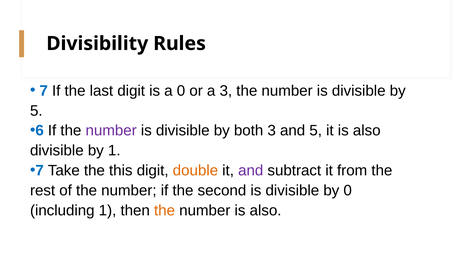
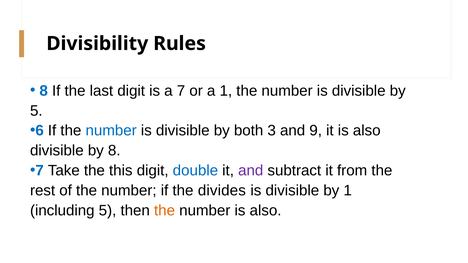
7: 7 -> 8 (44, 91)
a 0: 0 -> 7 (181, 91)
a 3: 3 -> 1 (226, 91)
number colour: purple -> blue (111, 131)
and 5: 5 -> 9 (316, 131)
by 1: 1 -> 8 (114, 151)
double colour: orange -> blue (195, 171)
second: second -> divides (222, 191)
by 0: 0 -> 1 (348, 191)
including 1: 1 -> 5 (108, 211)
